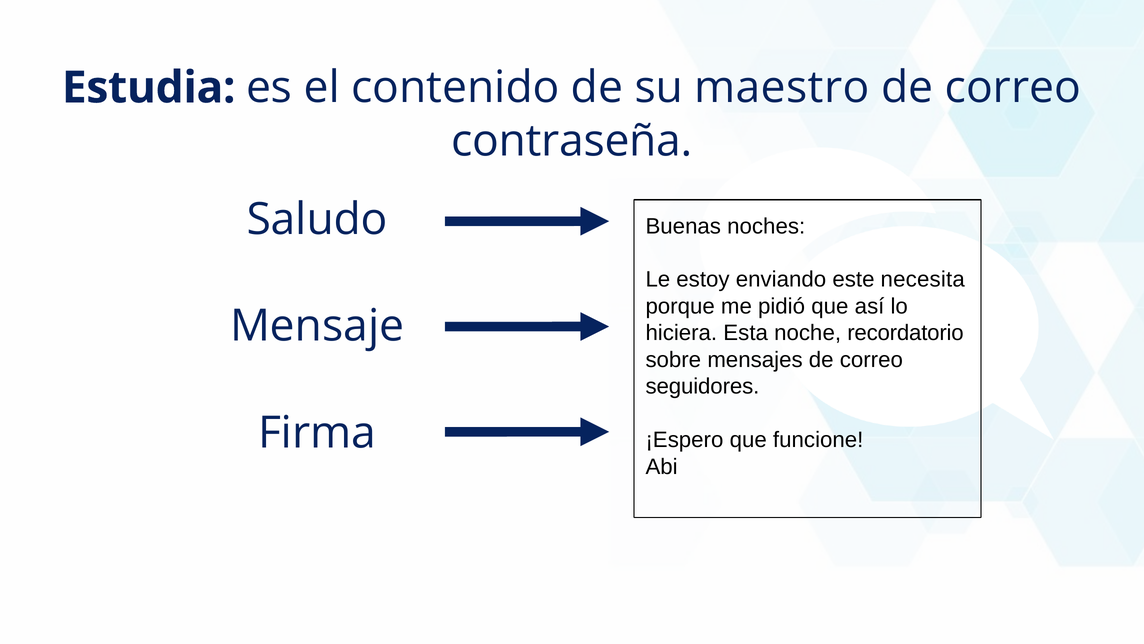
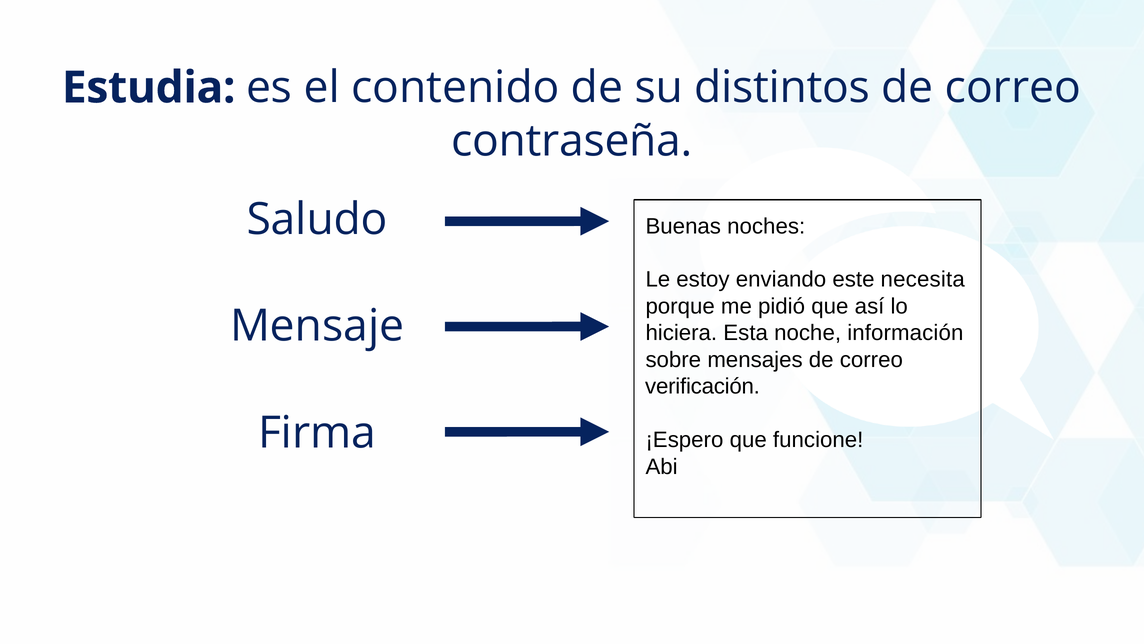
maestro: maestro -> distintos (782, 88)
recordatorio: recordatorio -> información (905, 333)
seguidores: seguidores -> verificación (702, 386)
